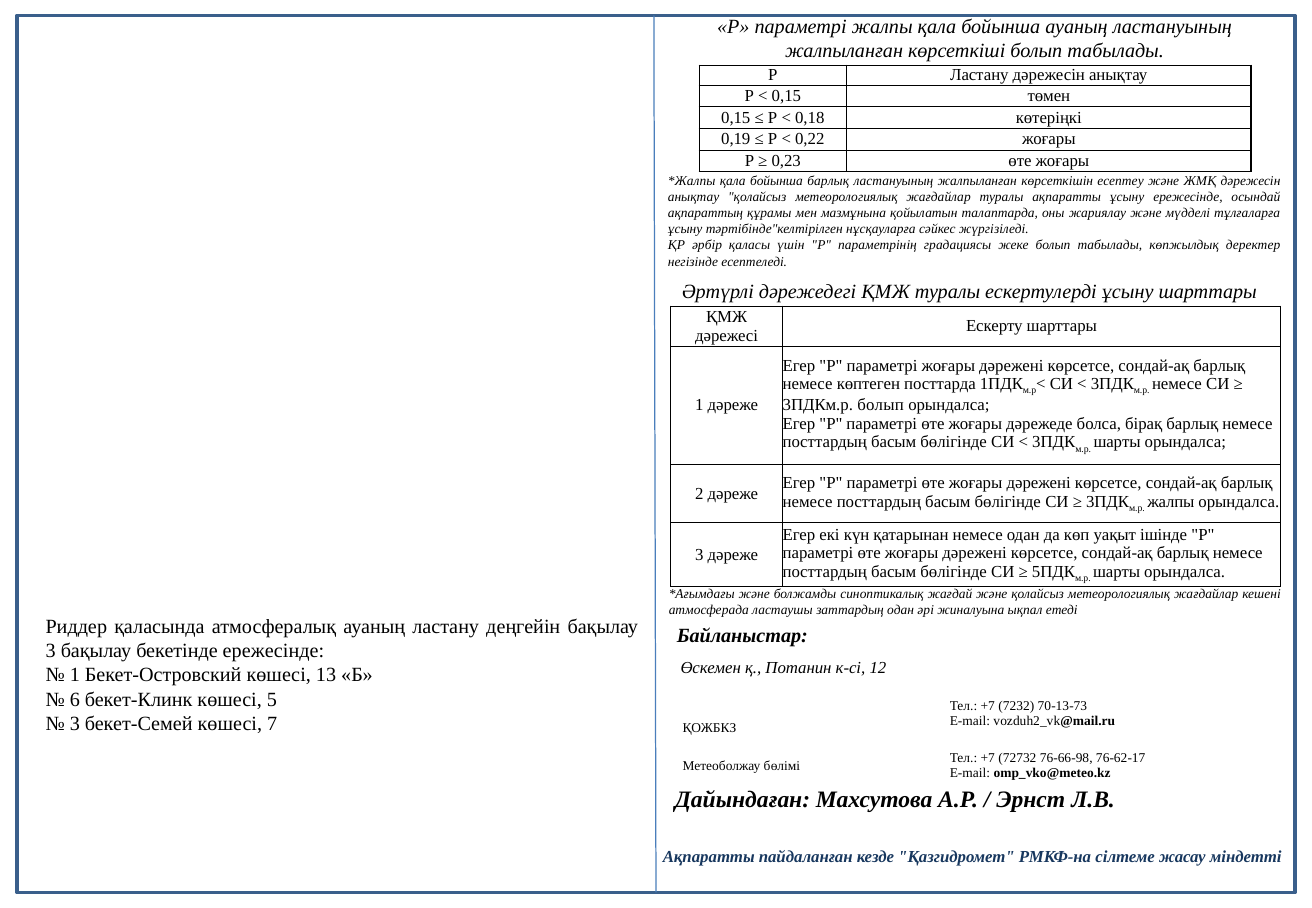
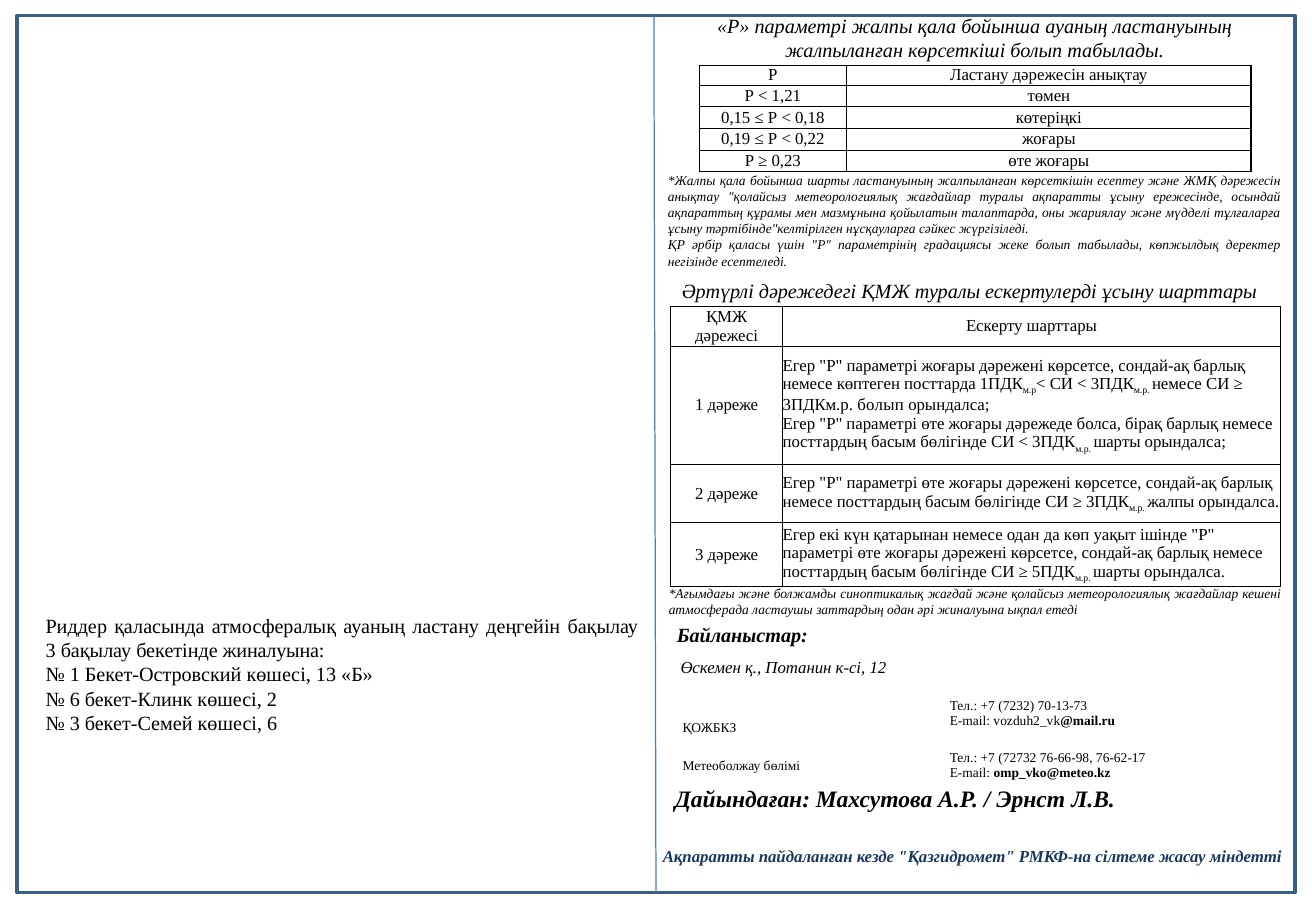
0,15: 0,15 -> 1,21 (786, 96)
бойынша барлық: барлық -> шарты (828, 181)
бекетінде ережесінде: ережесінде -> жиналуына (274, 651)
көшесі 5: 5 -> 2 (272, 700)
көшесі 7: 7 -> 6 (272, 724)
